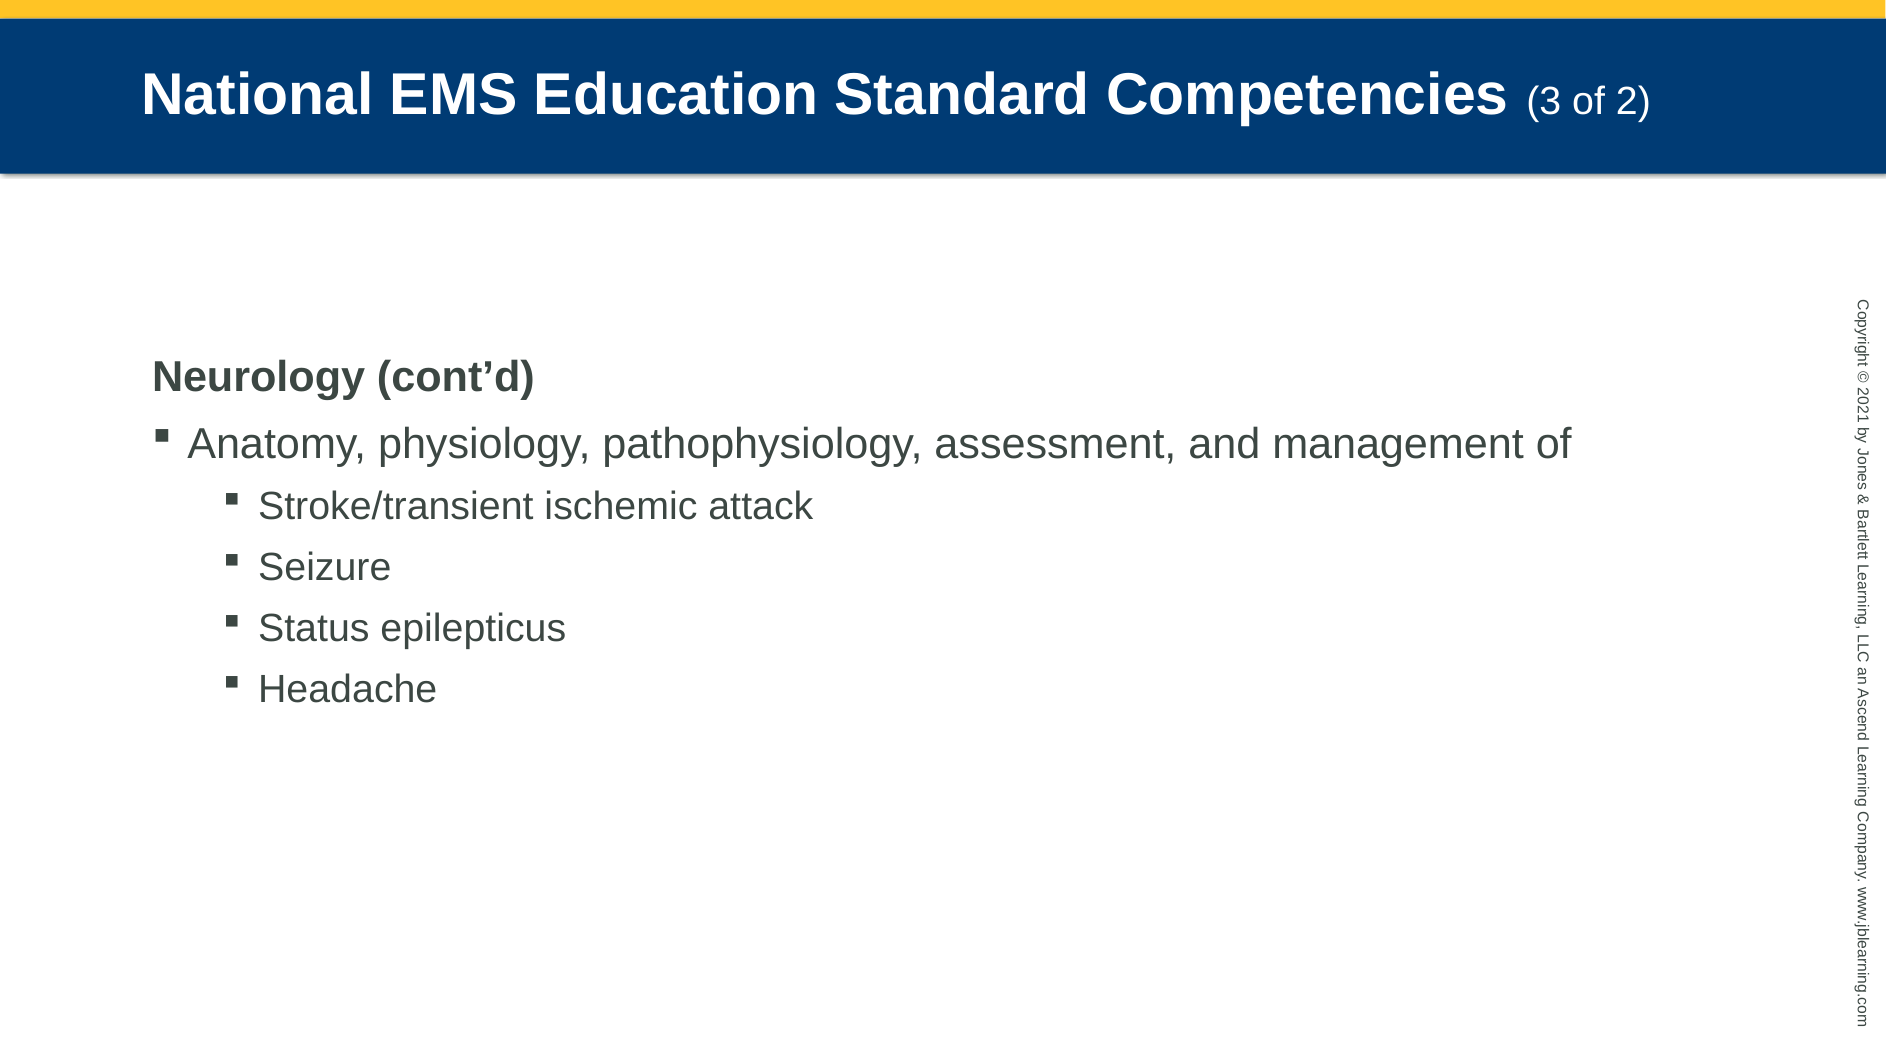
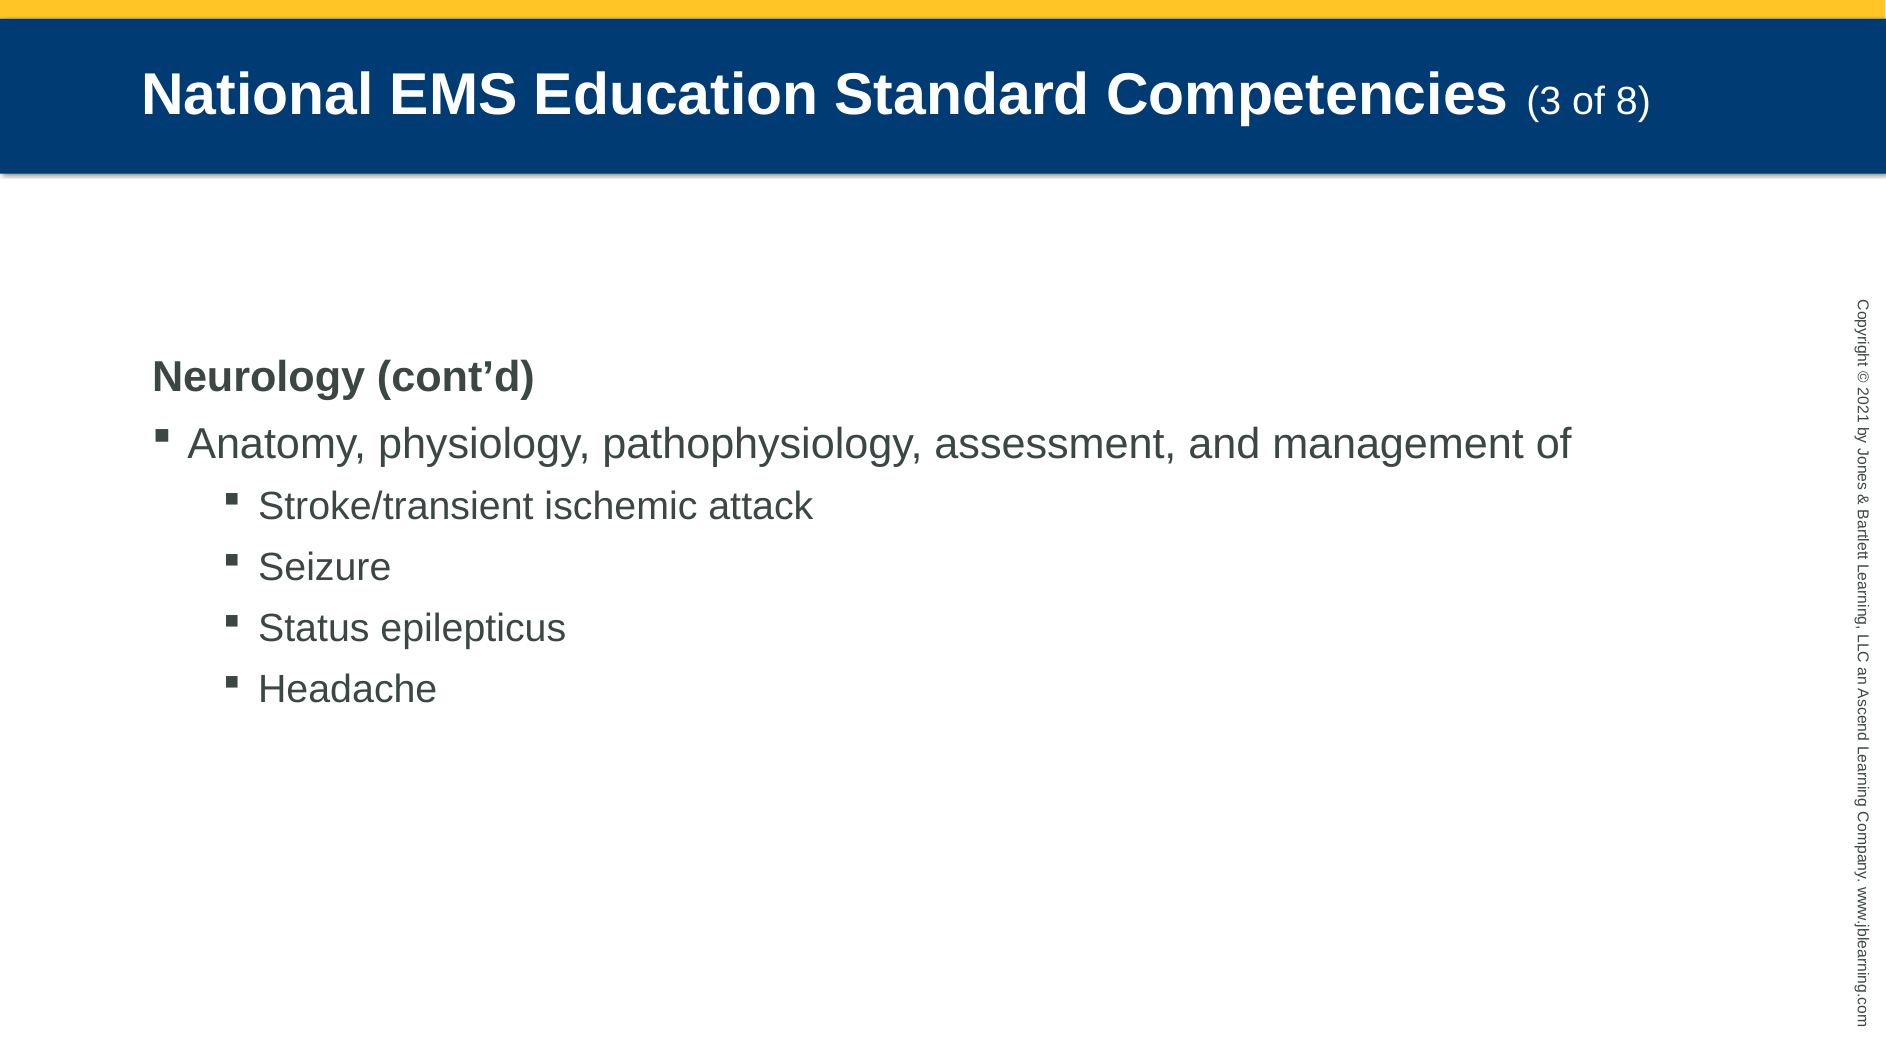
of 2: 2 -> 8 (1633, 101)
